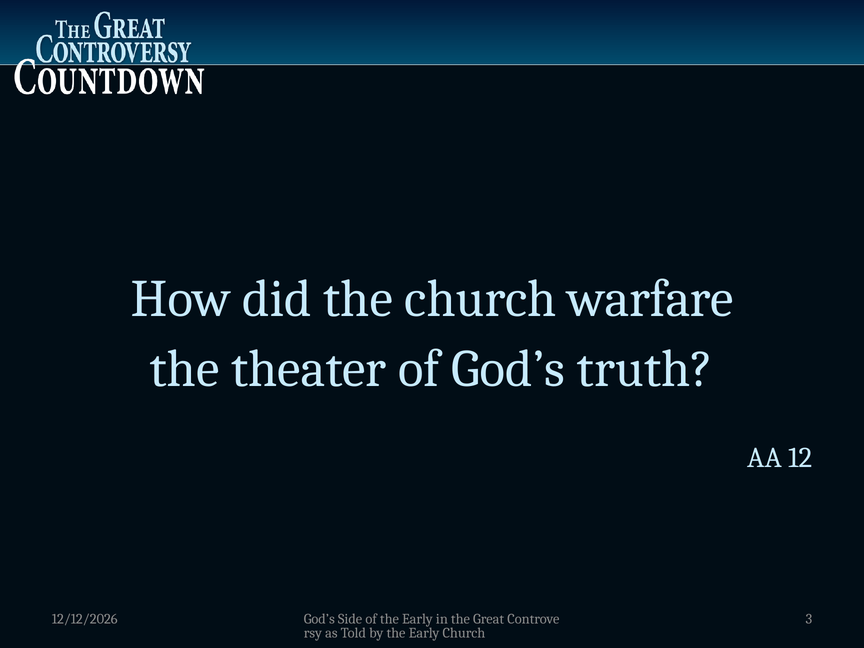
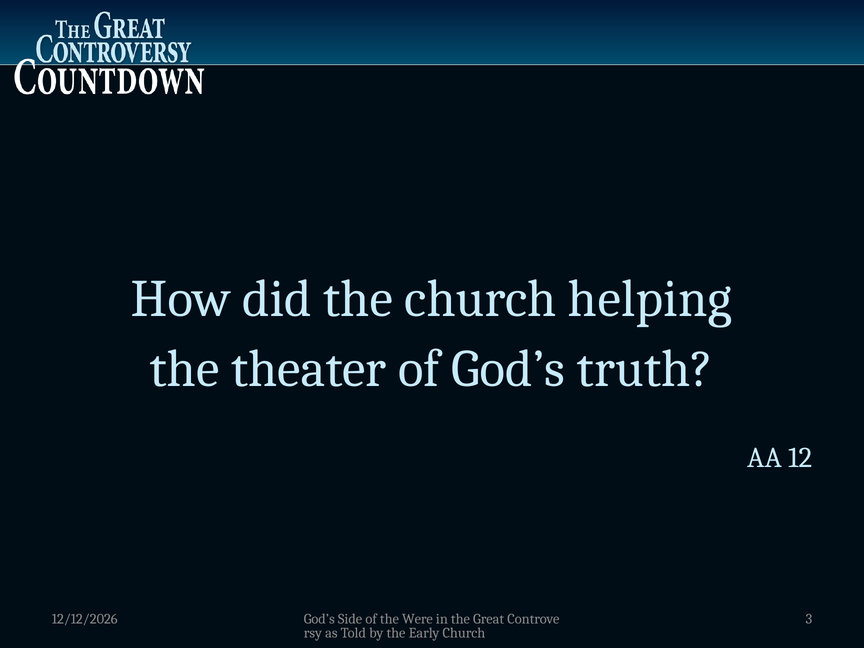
warfare: warfare -> helping (650, 299)
of the Early: Early -> Were (417, 619)
